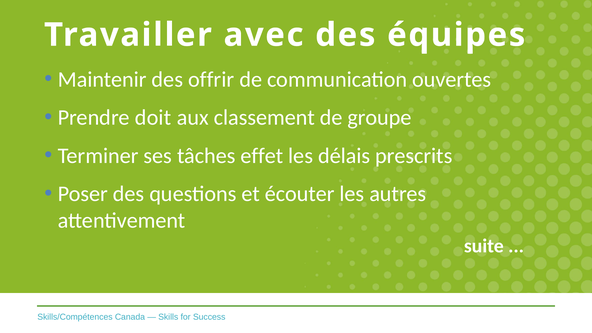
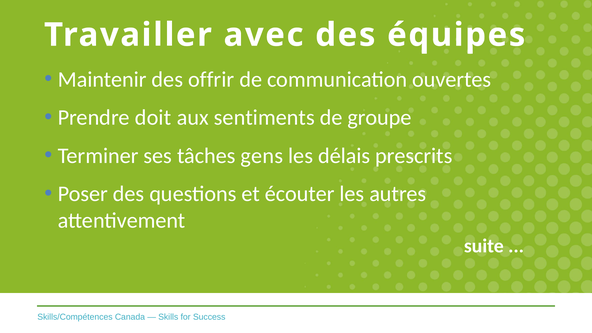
classement: classement -> sentiments (264, 118)
effet: effet -> gens (262, 156)
